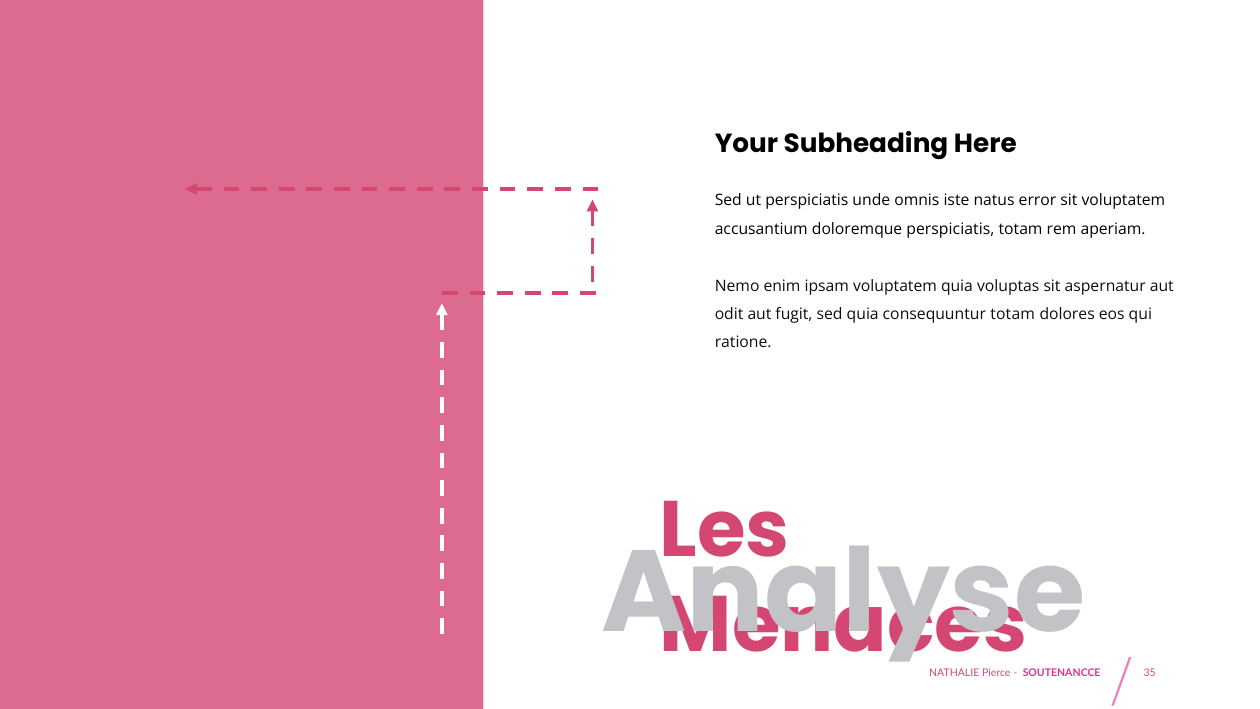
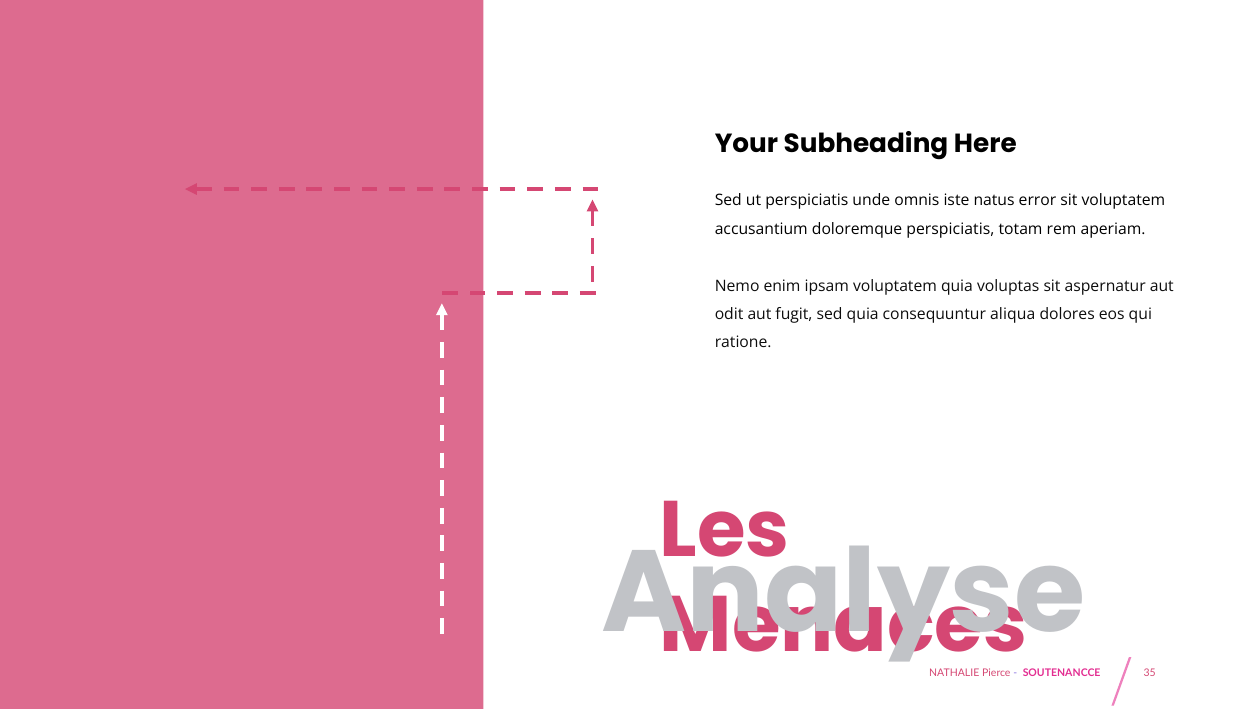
consequuntur totam: totam -> aliqua (1013, 314)
